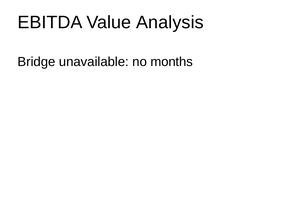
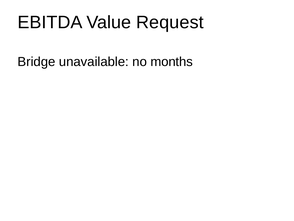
Analysis: Analysis -> Request (170, 22)
